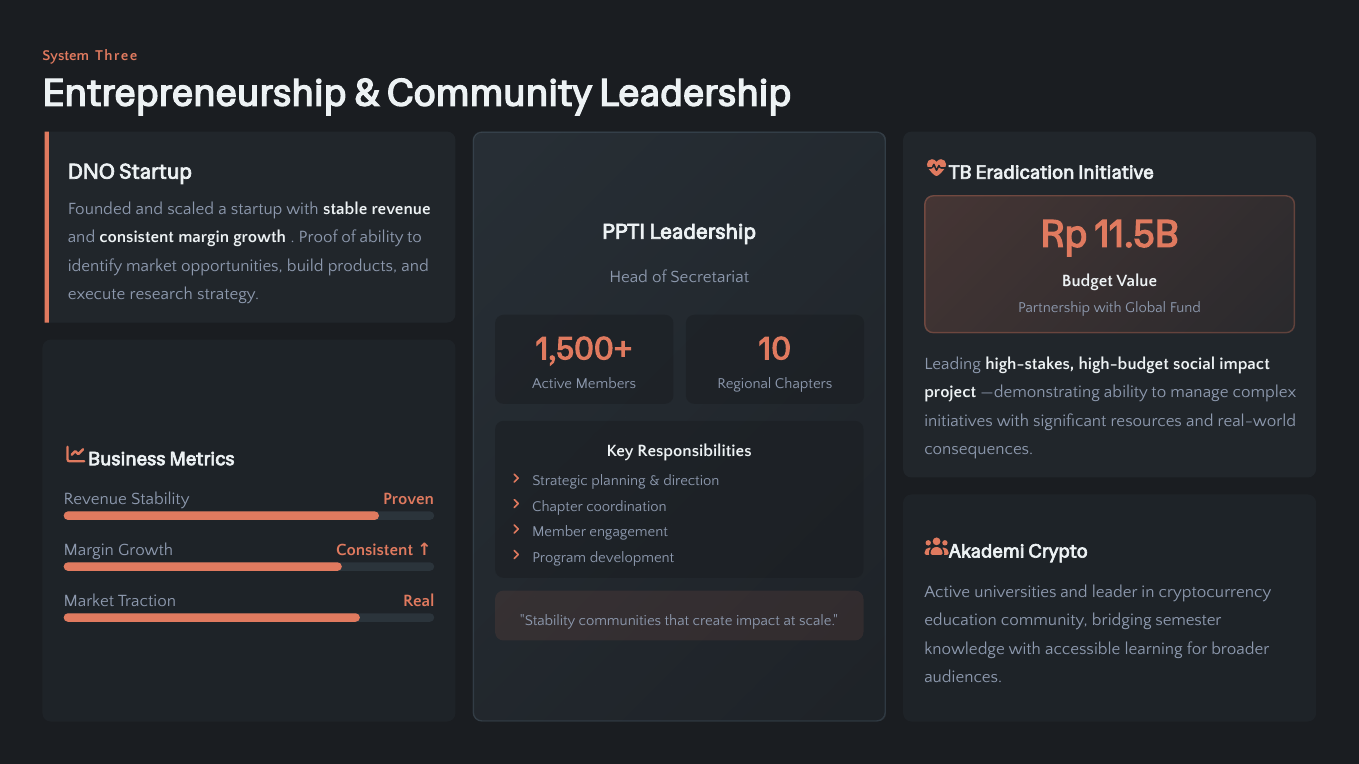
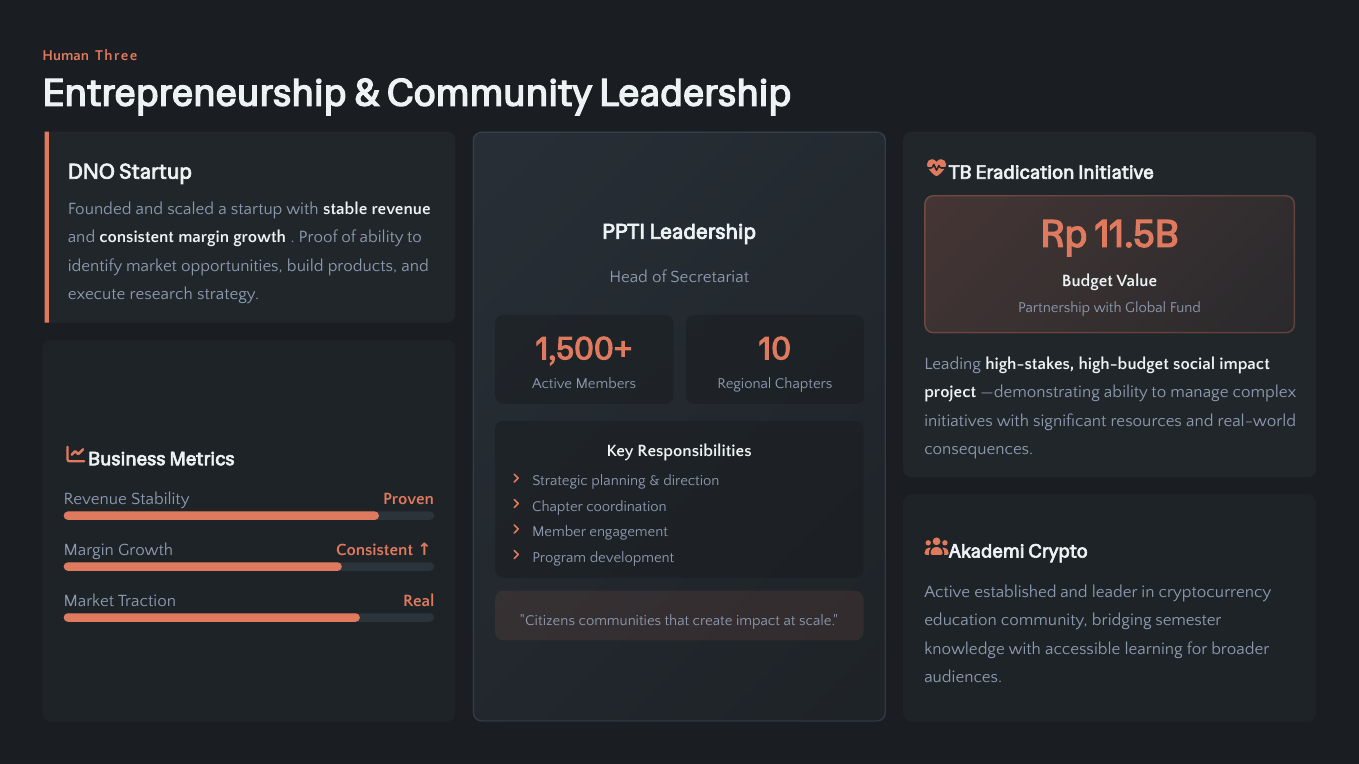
System: System -> Human (66, 56)
universities: universities -> established (1016, 592)
Stability: Stability -> Citizens (548, 621)
